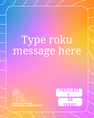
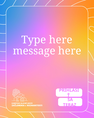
Type roku: roku -> here (61, 40)
